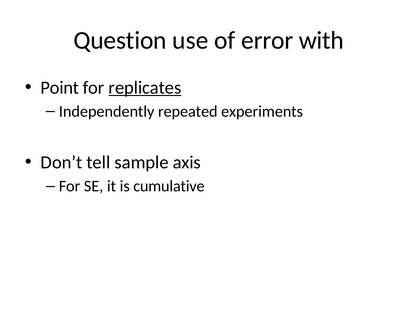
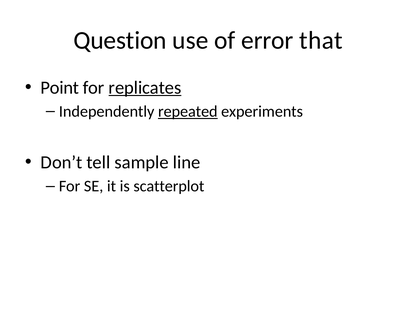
with: with -> that (321, 40)
repeated underline: none -> present (188, 111)
axis: axis -> line (187, 162)
cumulative: cumulative -> scatterplot (169, 186)
